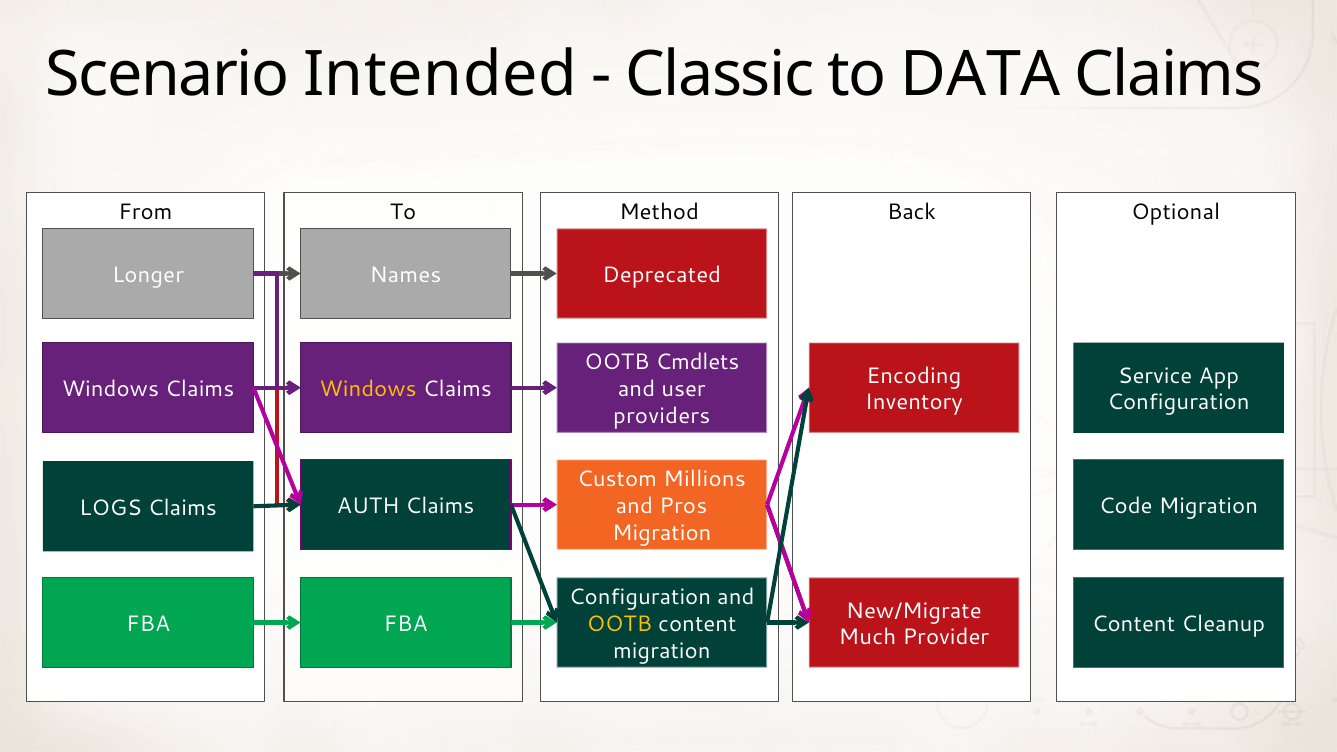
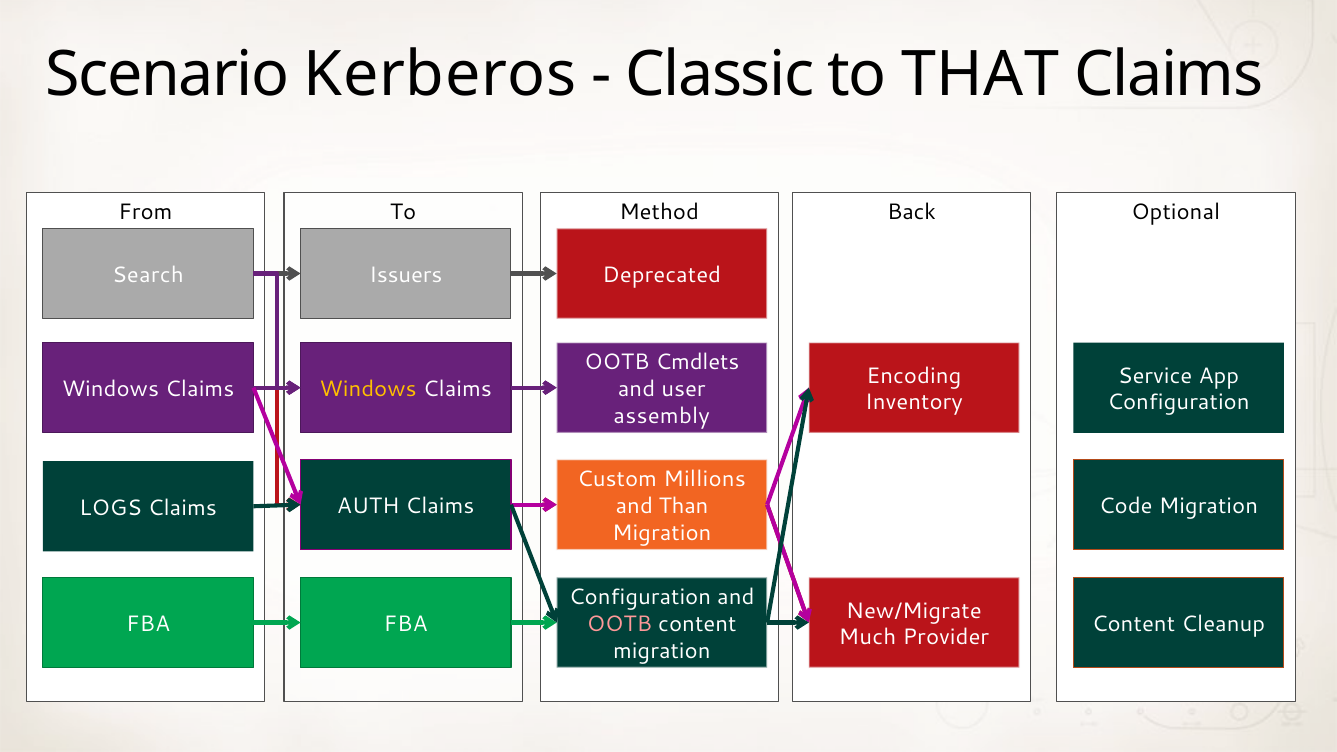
Intended: Intended -> Kerberos (440, 75)
DATA: DATA -> THAT (980, 75)
Longer: Longer -> Search (148, 275)
Names: Names -> Issuers (406, 275)
providers: providers -> assembly (662, 416)
Pros: Pros -> Than (684, 506)
OOTB colour: yellow -> pink (619, 624)
